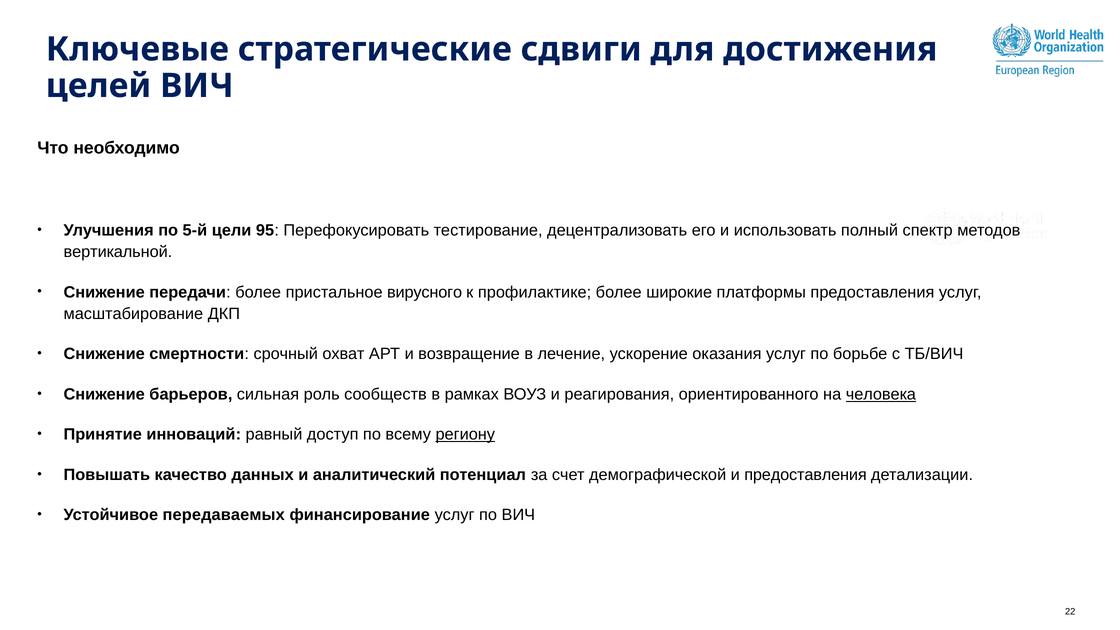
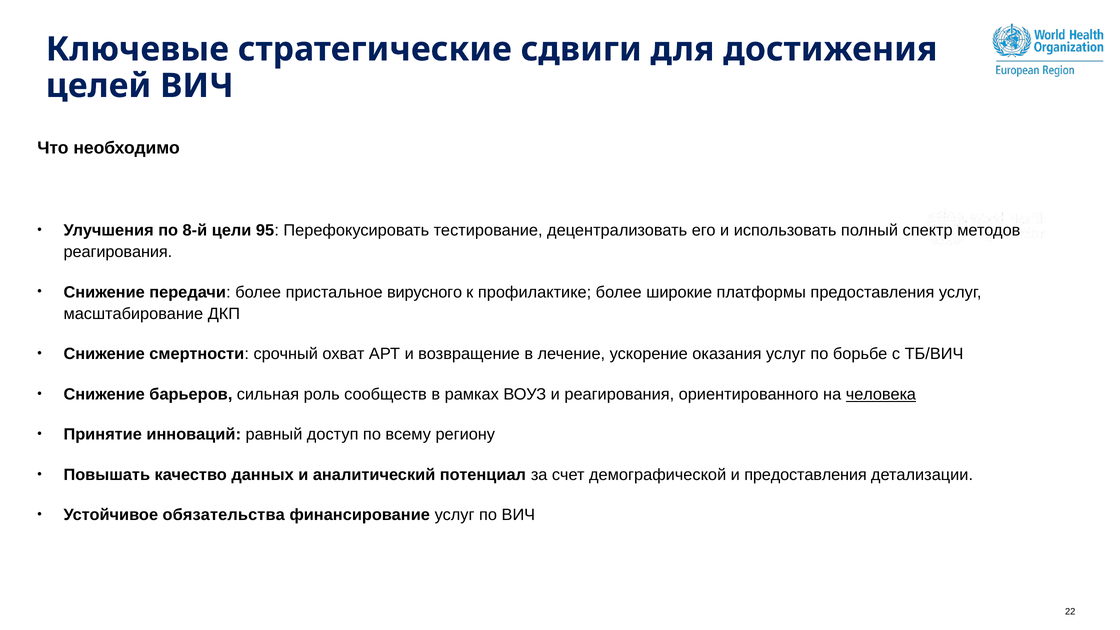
5-й: 5-й -> 8-й (195, 230)
вертикальной: вертикальной -> реагирования (118, 252)
региону underline: present -> none (465, 435)
передаваемых: передаваемых -> обязательства (224, 515)
